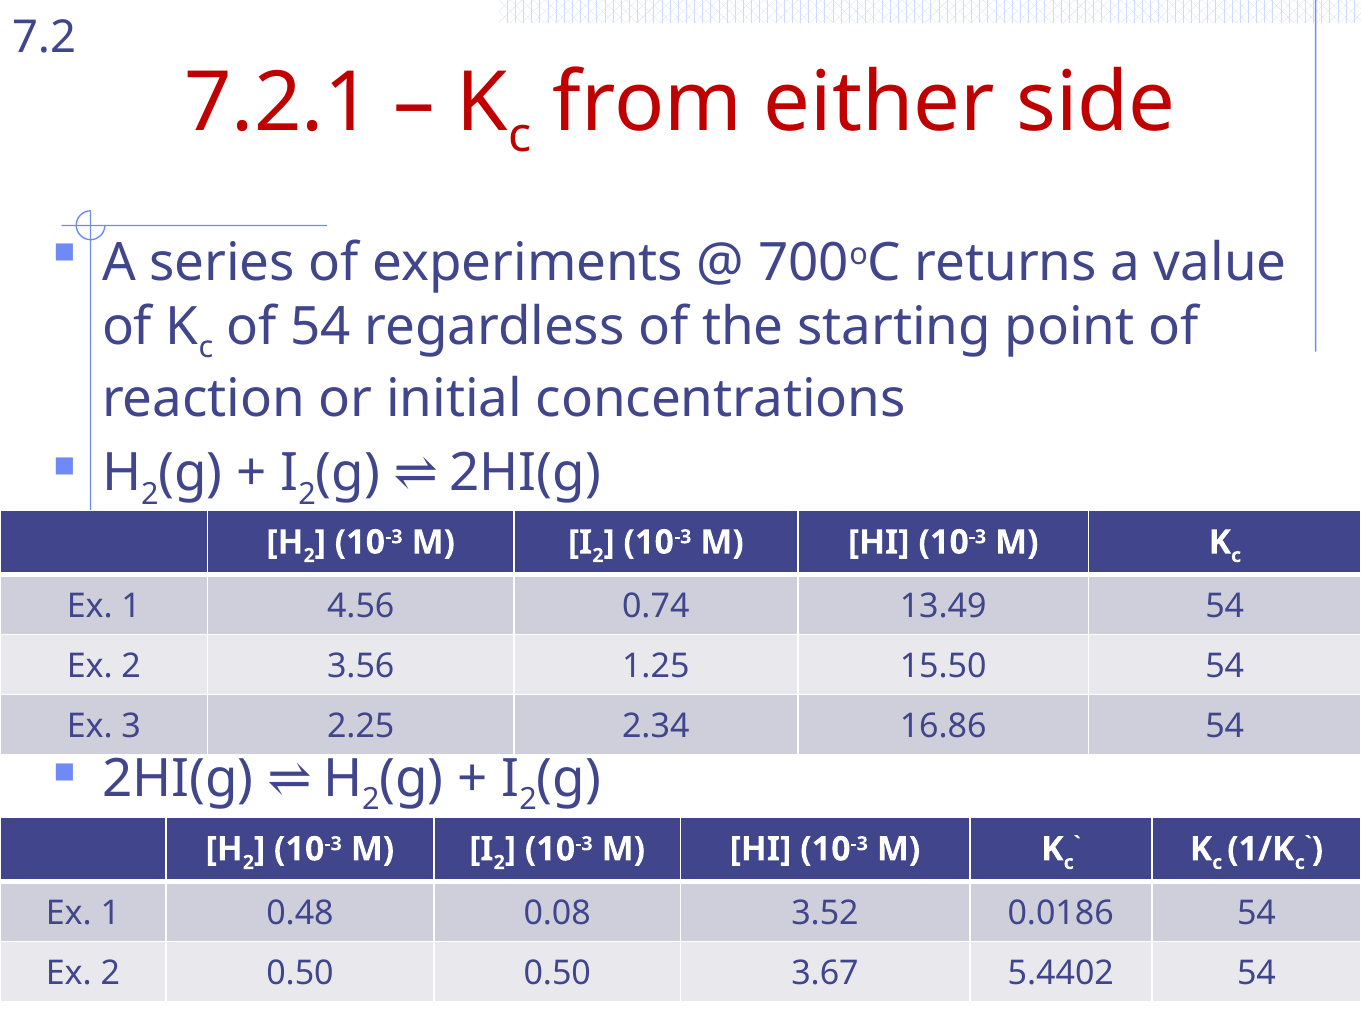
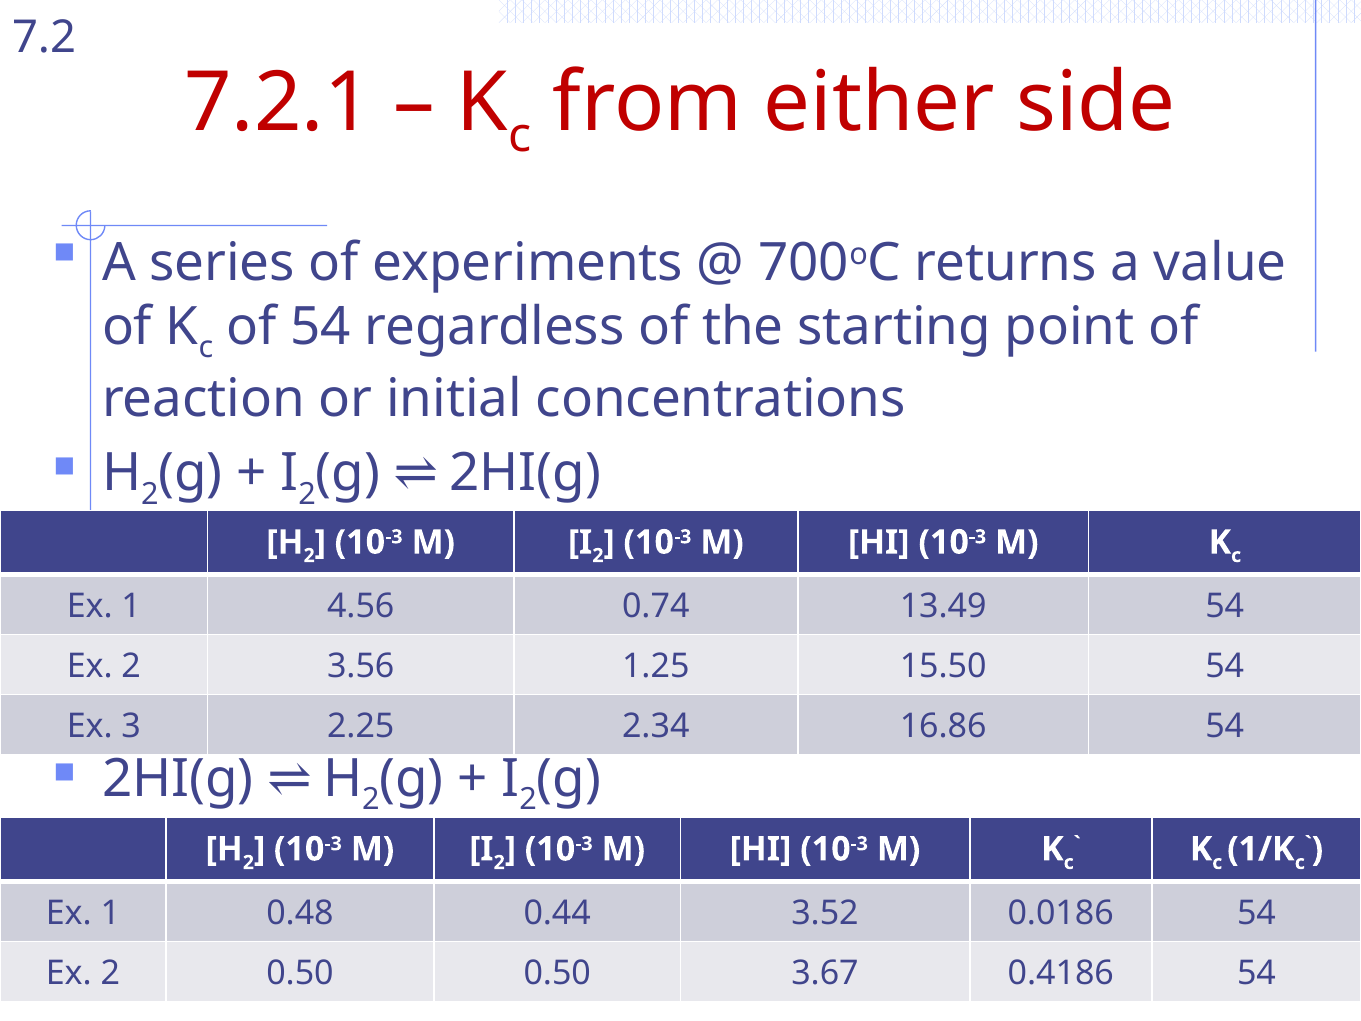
0.08: 0.08 -> 0.44 (557, 913)
5.4402: 5.4402 -> 0.4186 (1061, 973)
